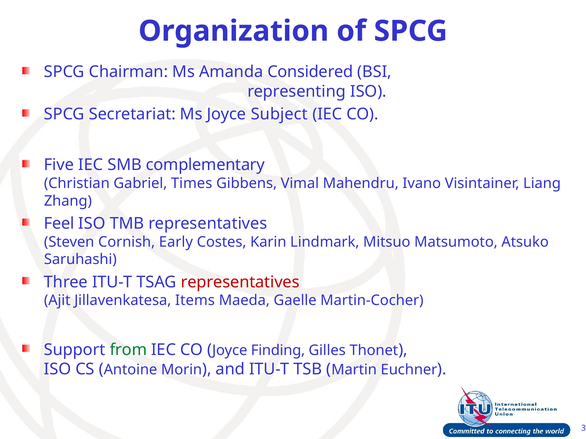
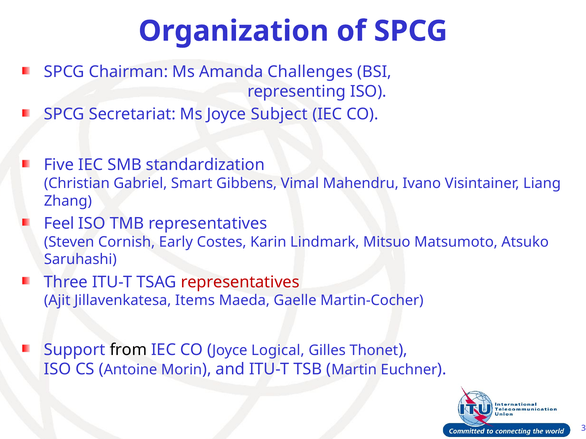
Considered: Considered -> Challenges (310, 72)
complementary: complementary -> standardization (205, 165)
Times: Times -> Smart (192, 184)
from colour: green -> black (128, 350)
Finding: Finding -> Logical (278, 351)
